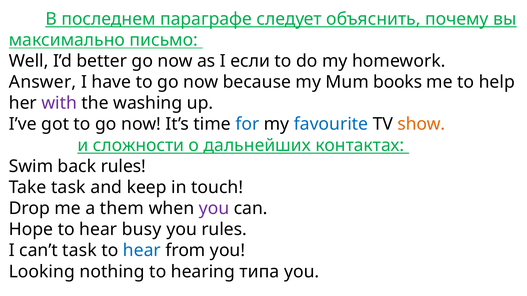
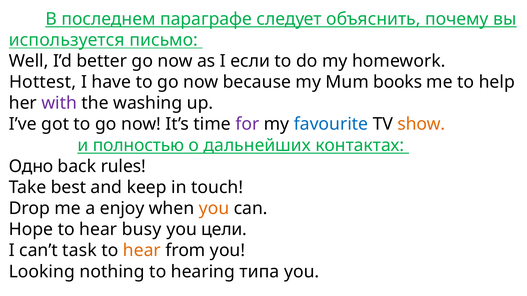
максимально: максимально -> используется (67, 40)
Answer: Answer -> Hottest (43, 82)
for colour: blue -> purple (247, 124)
сложности: сложности -> полностью (139, 145)
Swim: Swim -> Одно (31, 167)
Take task: task -> best (69, 188)
them: them -> enjoy (122, 209)
you colour: purple -> orange (214, 209)
you rules: rules -> цели (224, 230)
hear colour: blue -> orange (142, 251)
